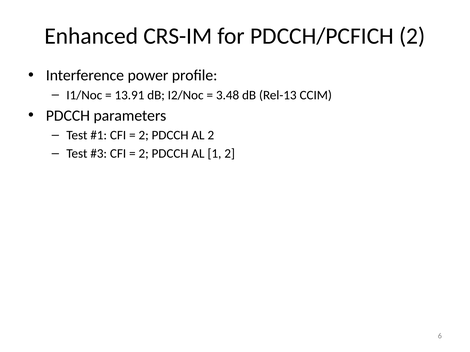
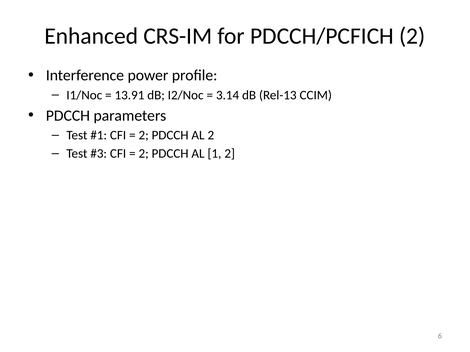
3.48: 3.48 -> 3.14 (228, 95)
